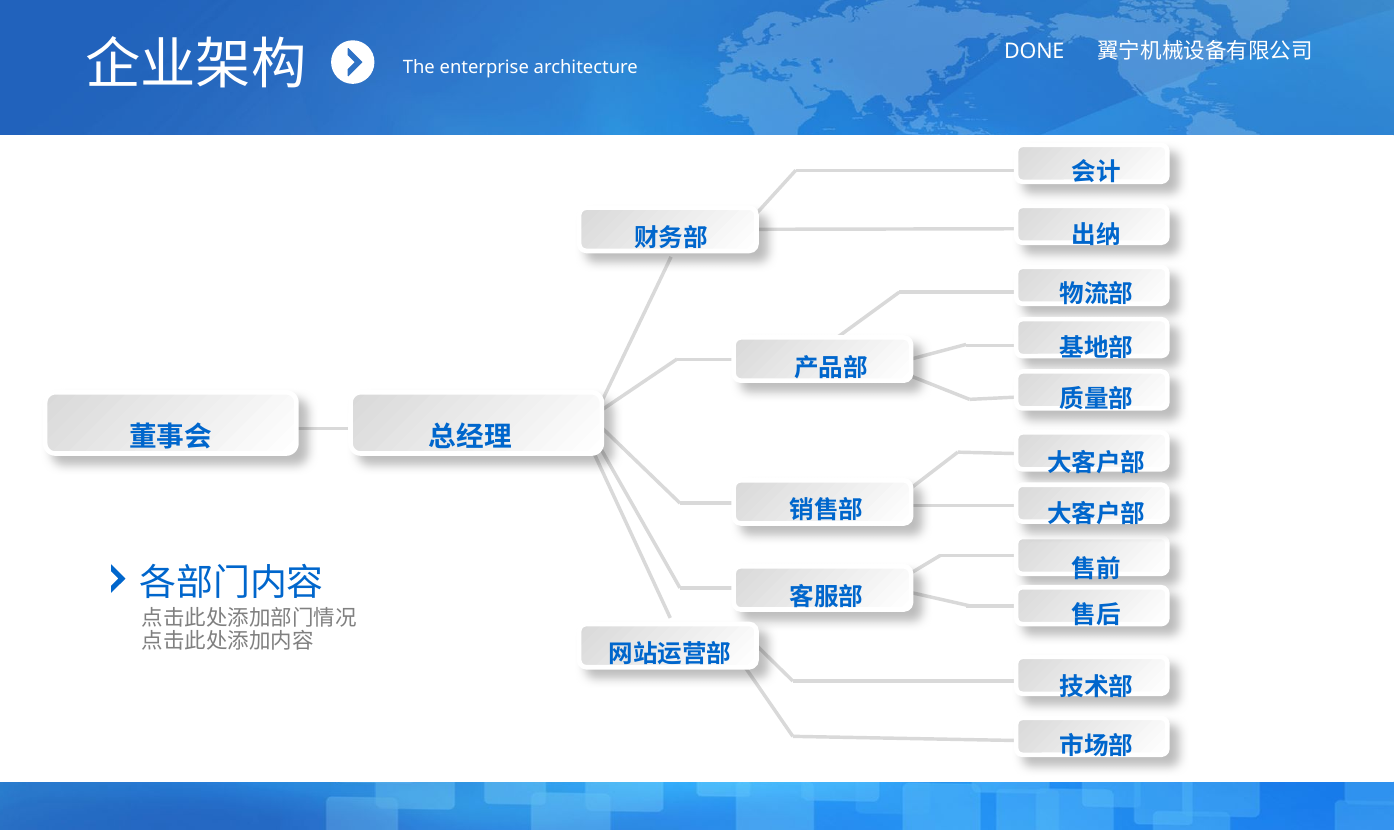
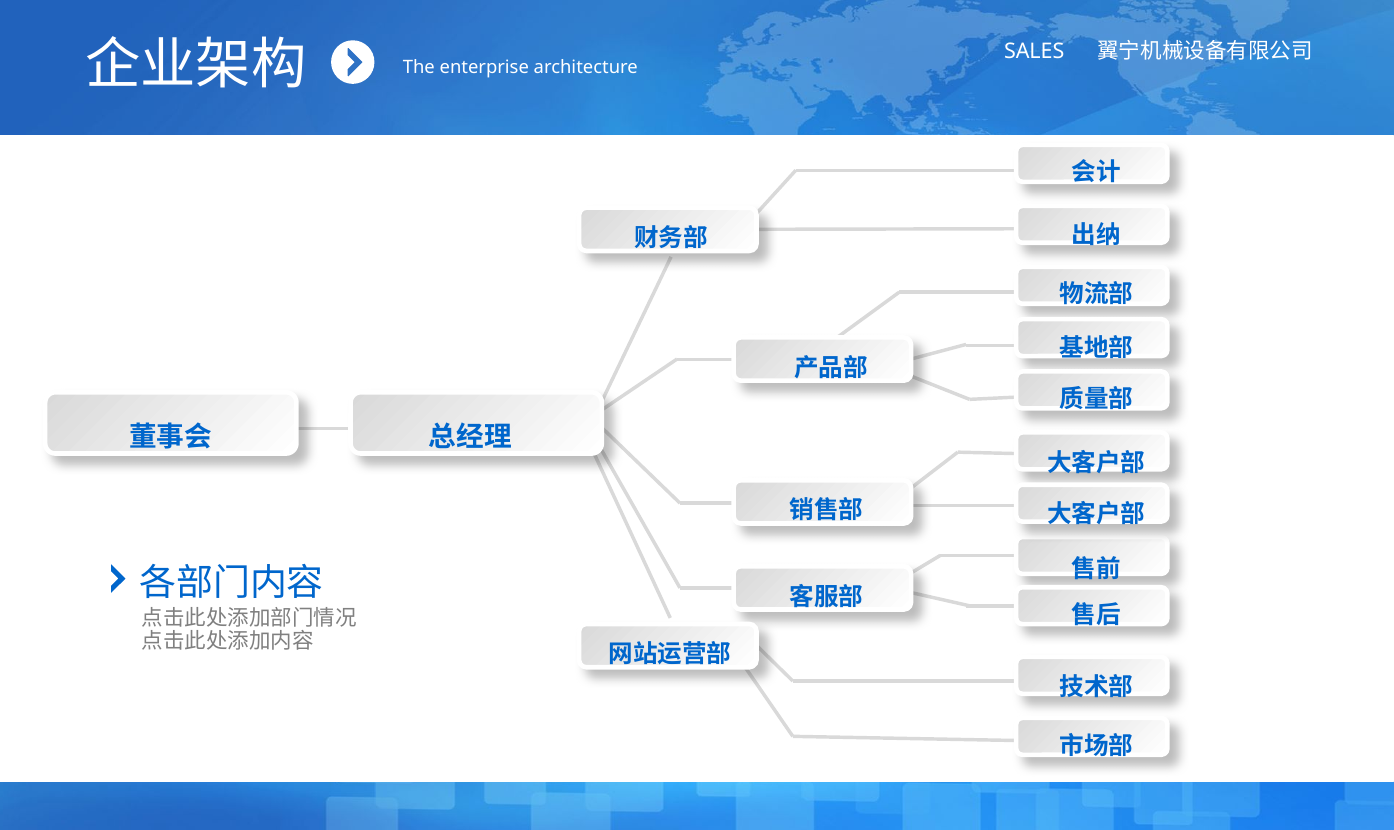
DONE: DONE -> SALES (1034, 51)
